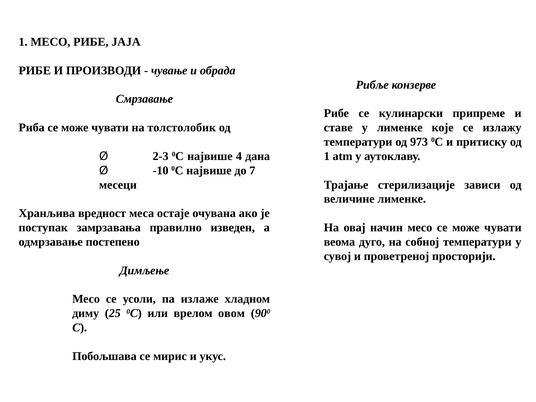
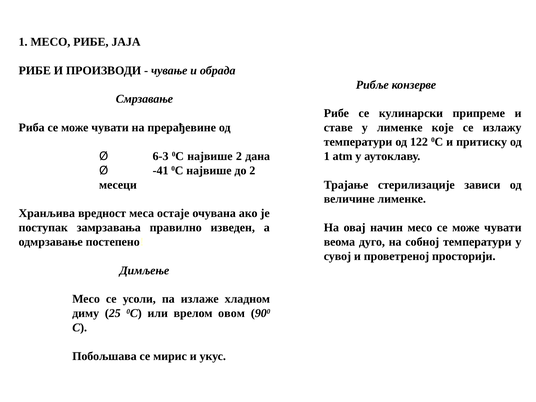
толстолобик: толстолобик -> прерађевине (182, 128)
973: 973 -> 122 (419, 142)
2-3: 2-3 -> 6-3 (161, 156)
највише 4: 4 -> 2 (239, 156)
-10: -10 -> -41 (161, 170)
до 7: 7 -> 2 (252, 170)
